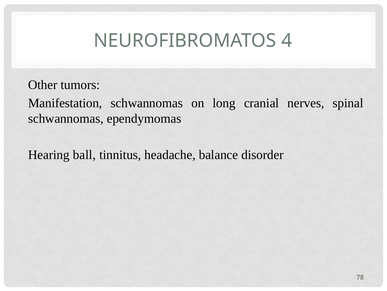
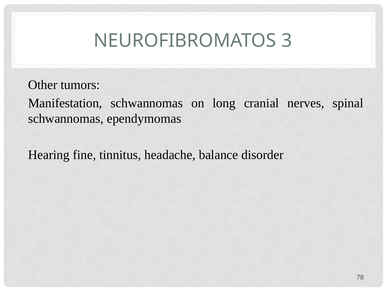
4: 4 -> 3 (287, 41)
ball: ball -> fine (84, 154)
